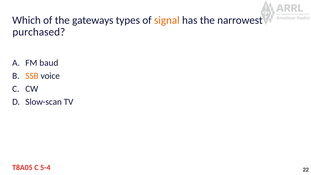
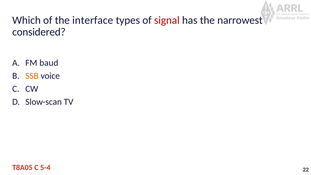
gateways: gateways -> interface (93, 20)
signal colour: orange -> red (167, 20)
purchased: purchased -> considered (39, 32)
